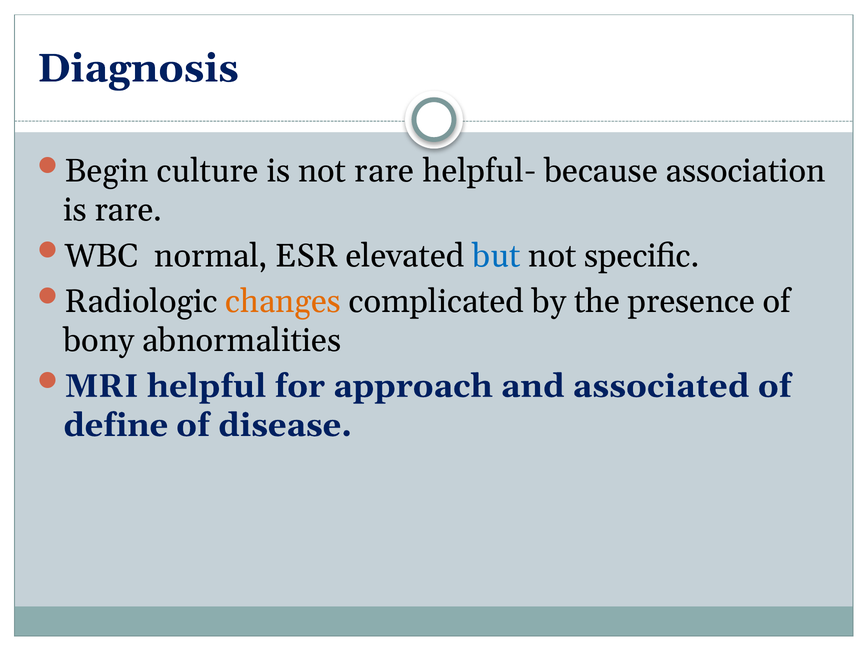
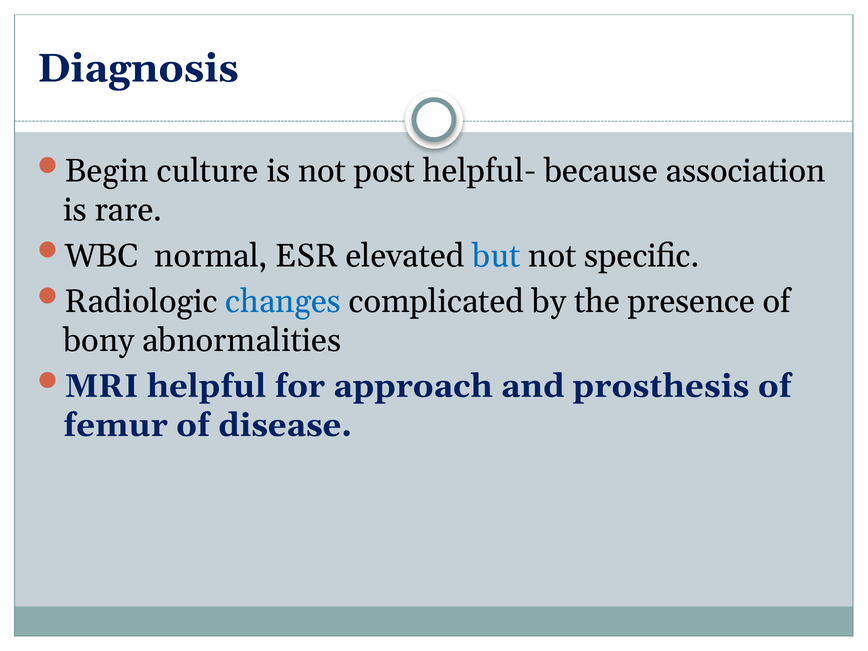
not rare: rare -> post (384, 171)
changes colour: orange -> blue (283, 301)
associated: associated -> prosthesis (661, 386)
define: define -> femur (115, 425)
